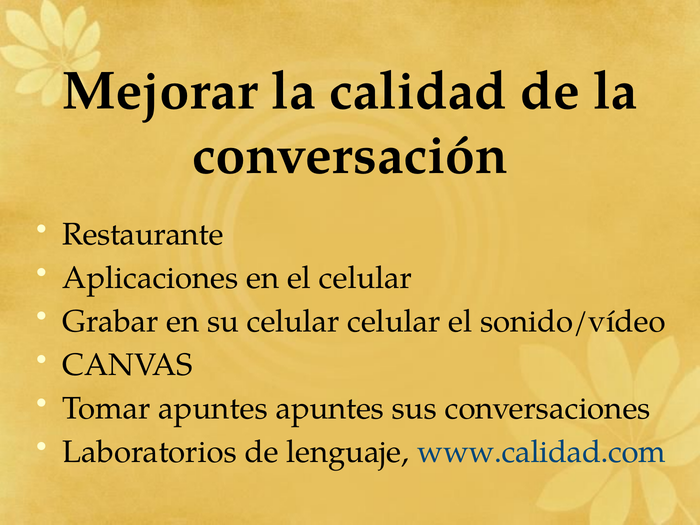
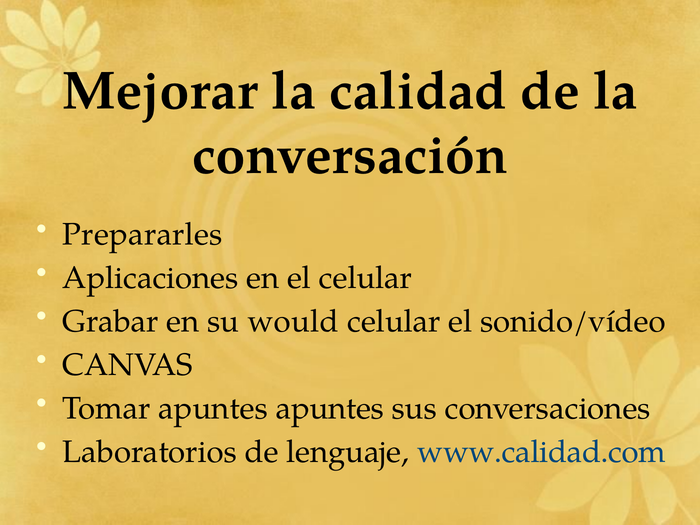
Restaurante: Restaurante -> Prepararles (143, 234)
su celular: celular -> would (293, 321)
